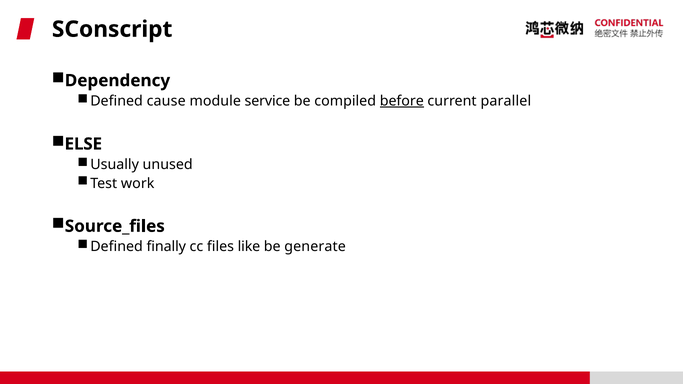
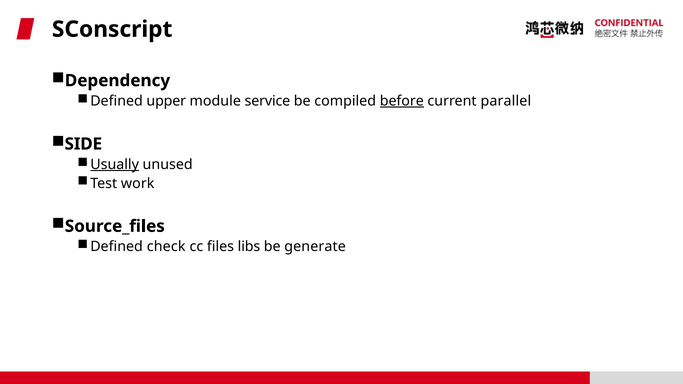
cause: cause -> upper (166, 101)
ELSE: ELSE -> SIDE (83, 144)
Usually underline: none -> present (115, 164)
finally: finally -> check (166, 247)
like: like -> libs (249, 247)
